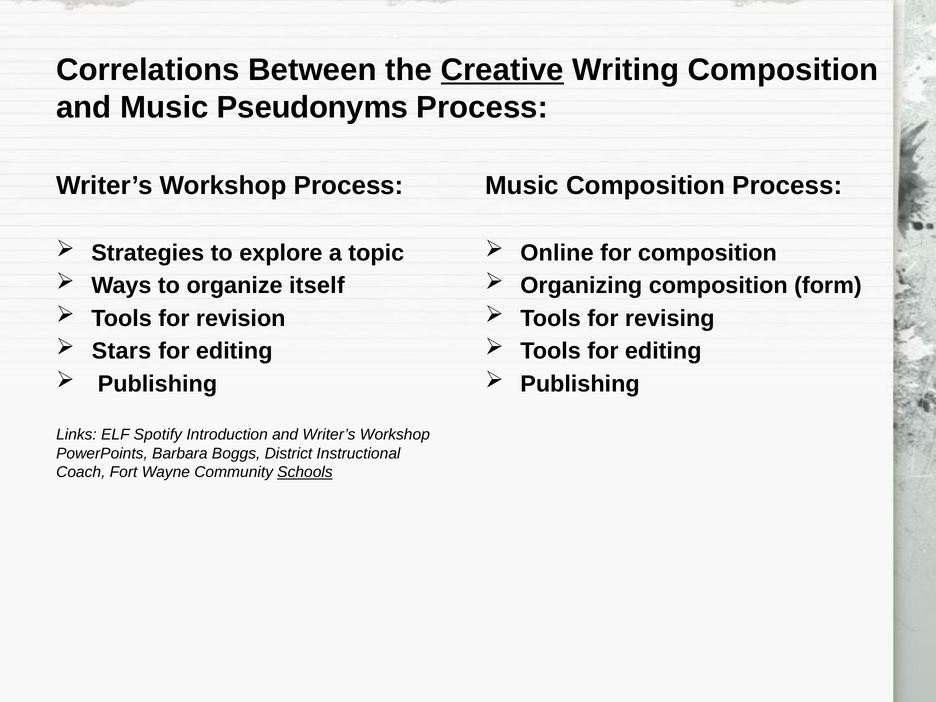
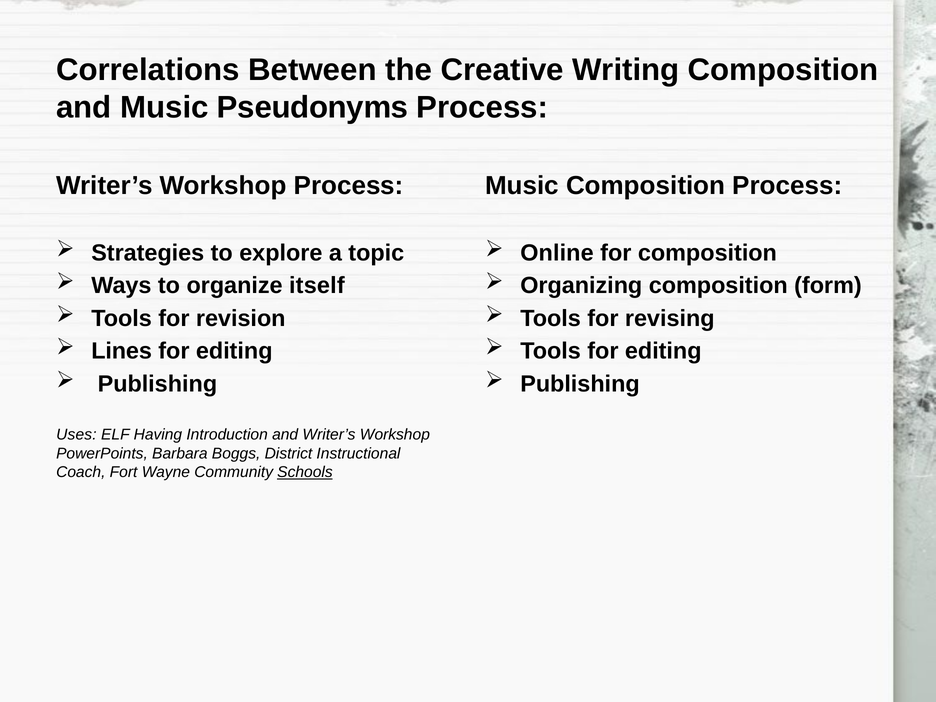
Creative underline: present -> none (502, 70)
Stars: Stars -> Lines (122, 351)
Links: Links -> Uses (76, 435)
Spotify: Spotify -> Having (158, 435)
